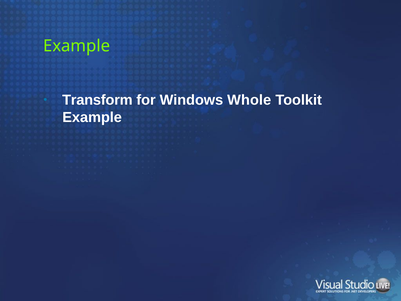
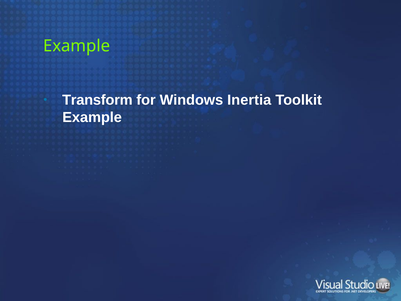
Whole: Whole -> Inertia (249, 100)
